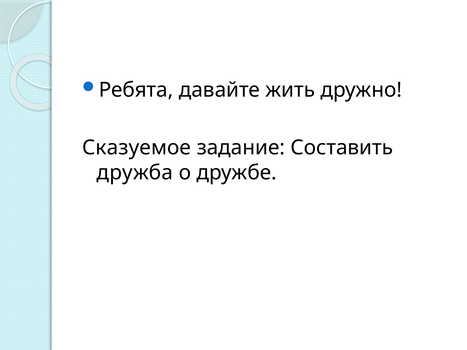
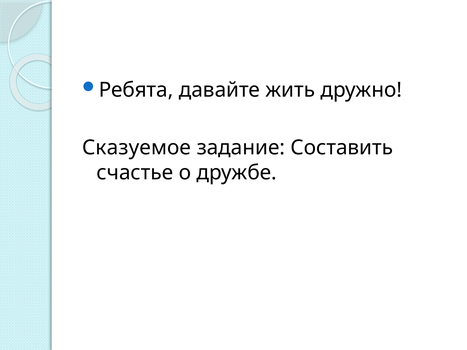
дружба: дружба -> счастье (135, 173)
